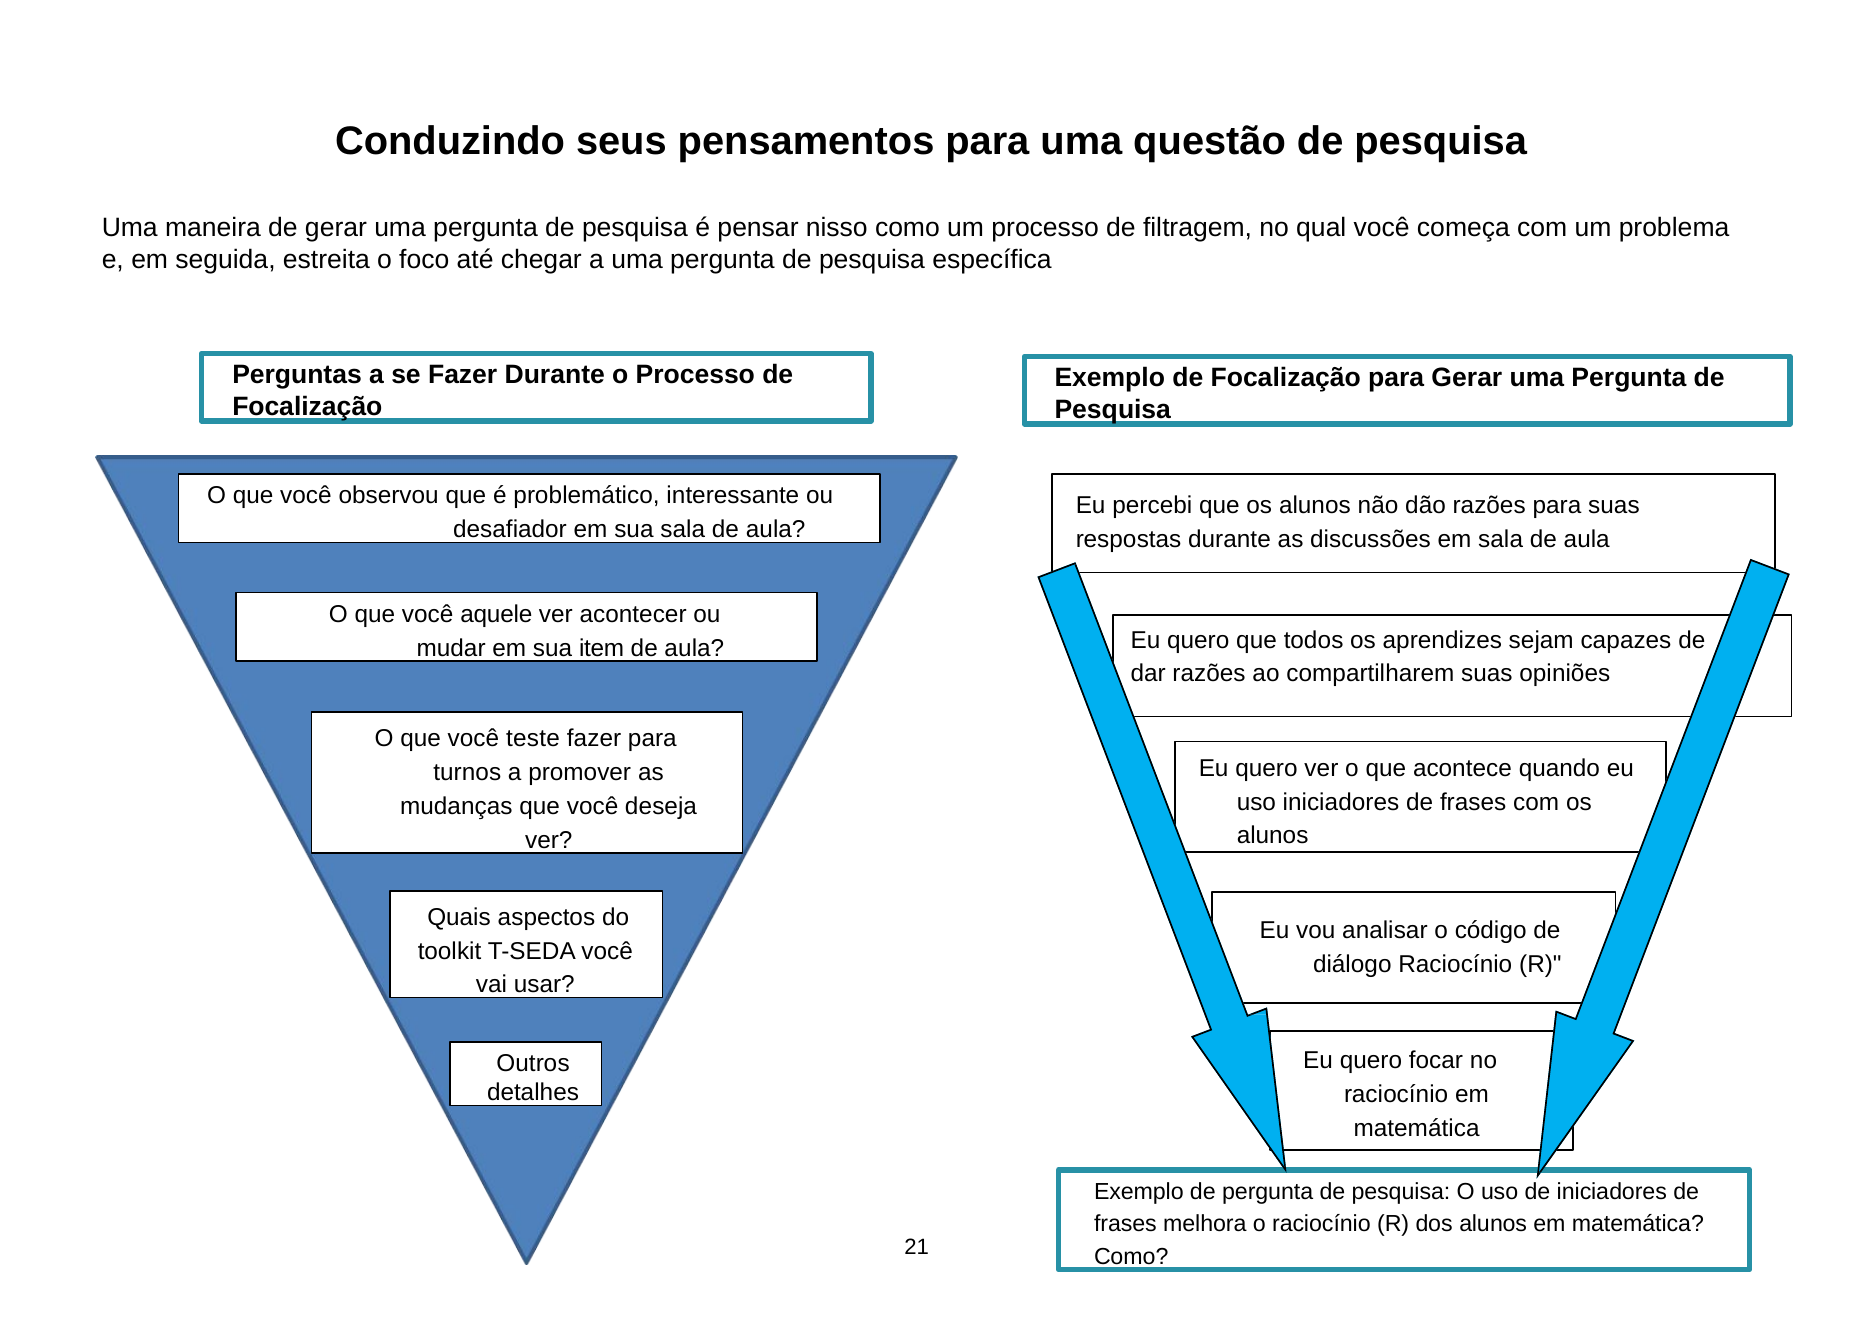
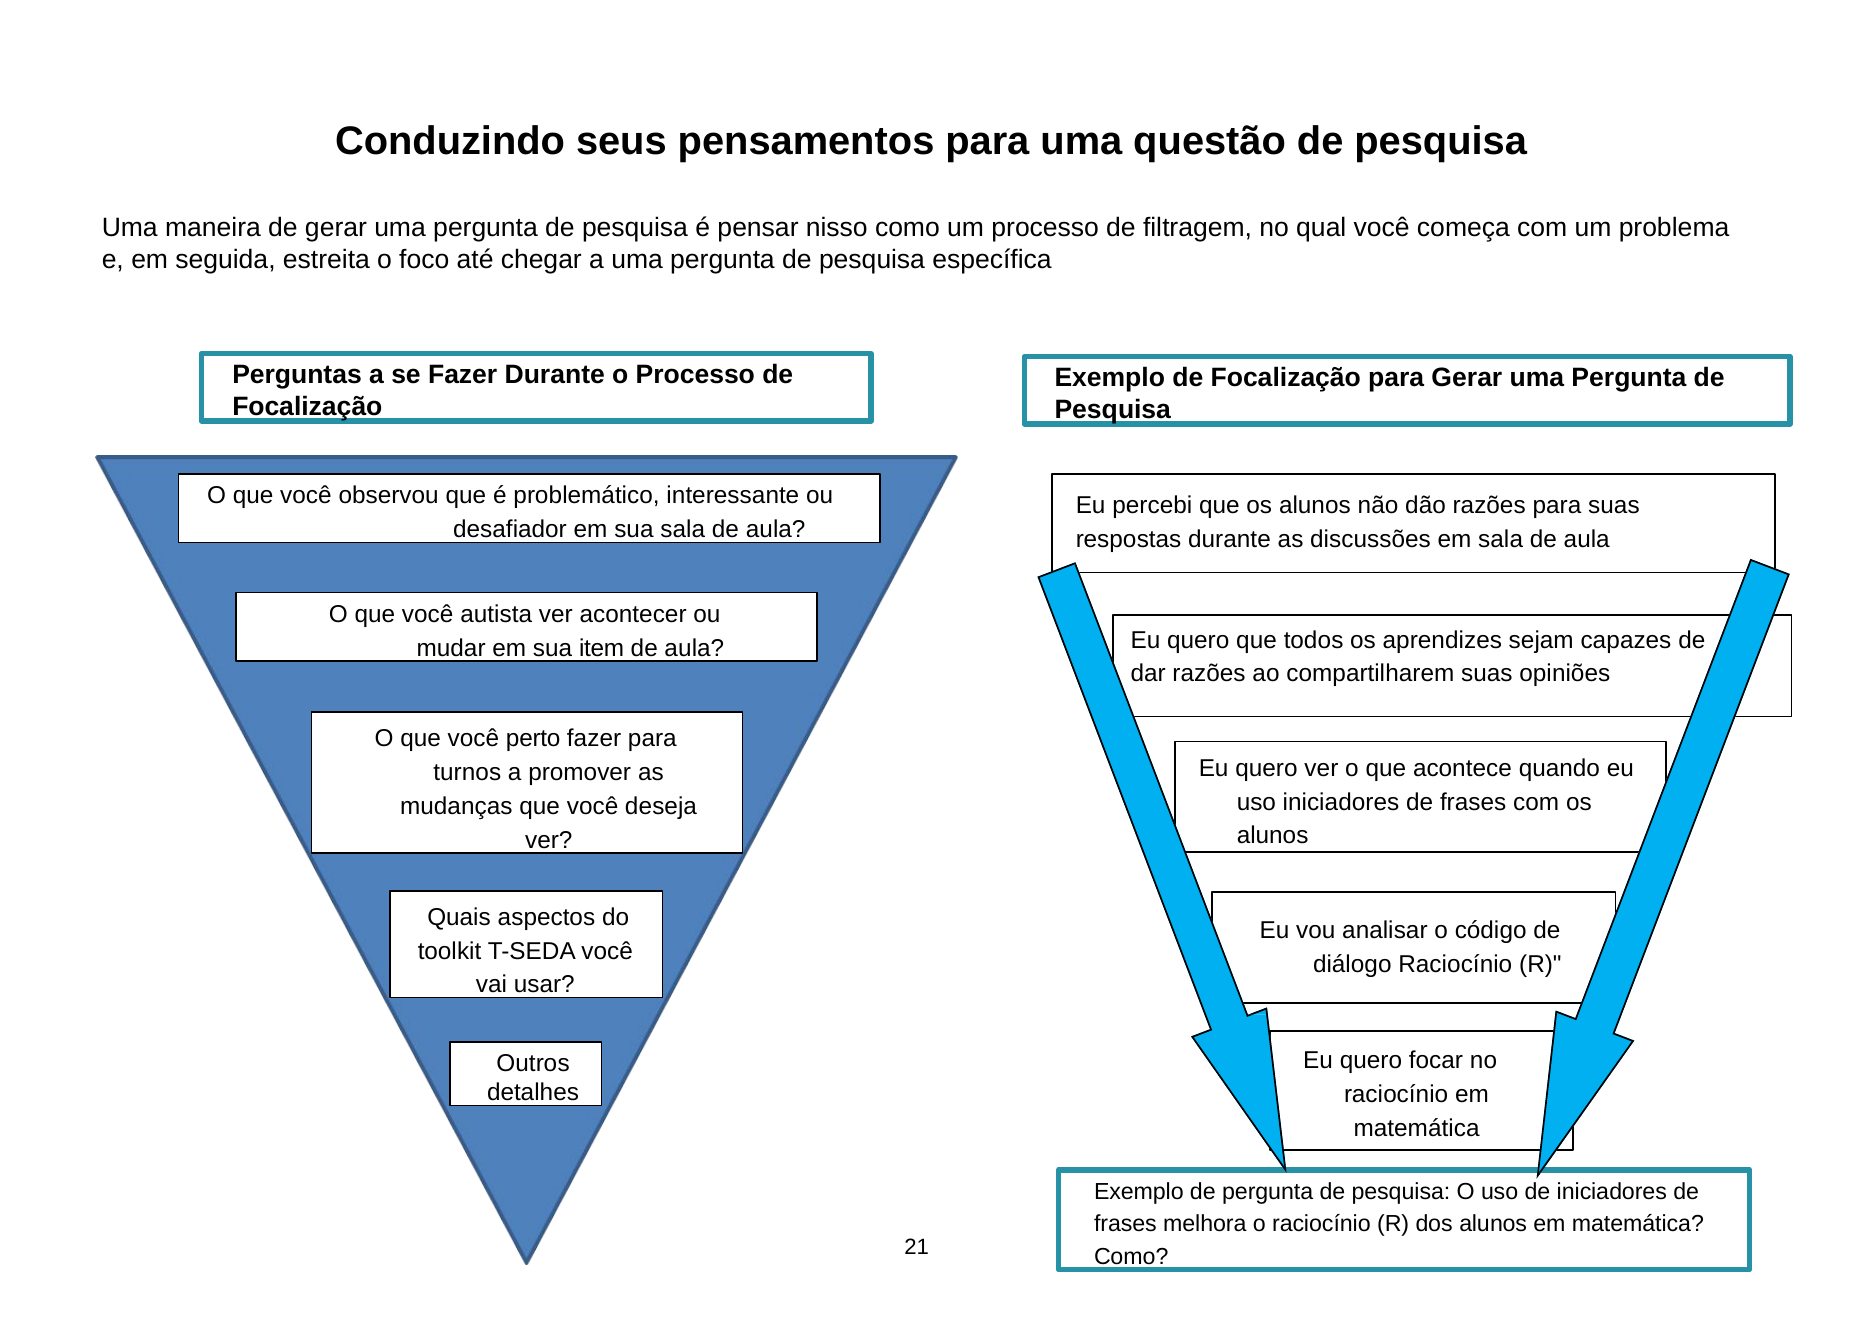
aquele: aquele -> autista (496, 614)
teste: teste -> perto (533, 738)
